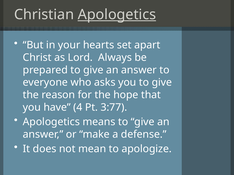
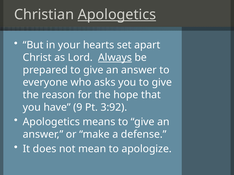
Always underline: none -> present (115, 58)
4: 4 -> 9 (78, 108)
3:77: 3:77 -> 3:92 (114, 108)
